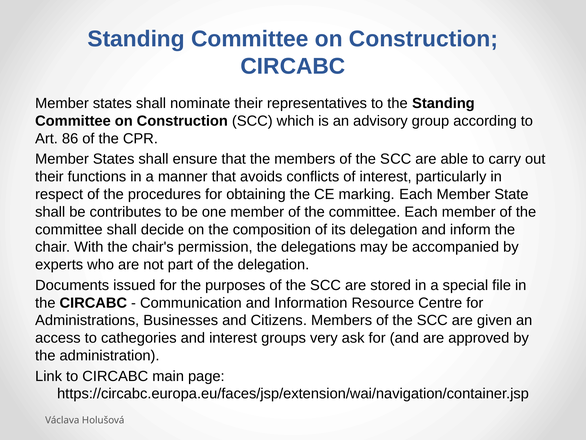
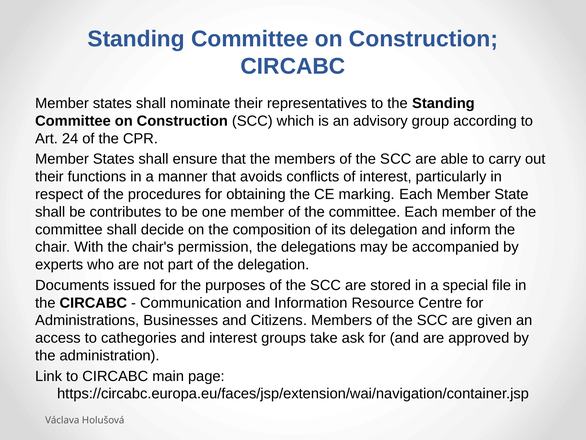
86: 86 -> 24 (70, 138)
very: very -> take (324, 338)
